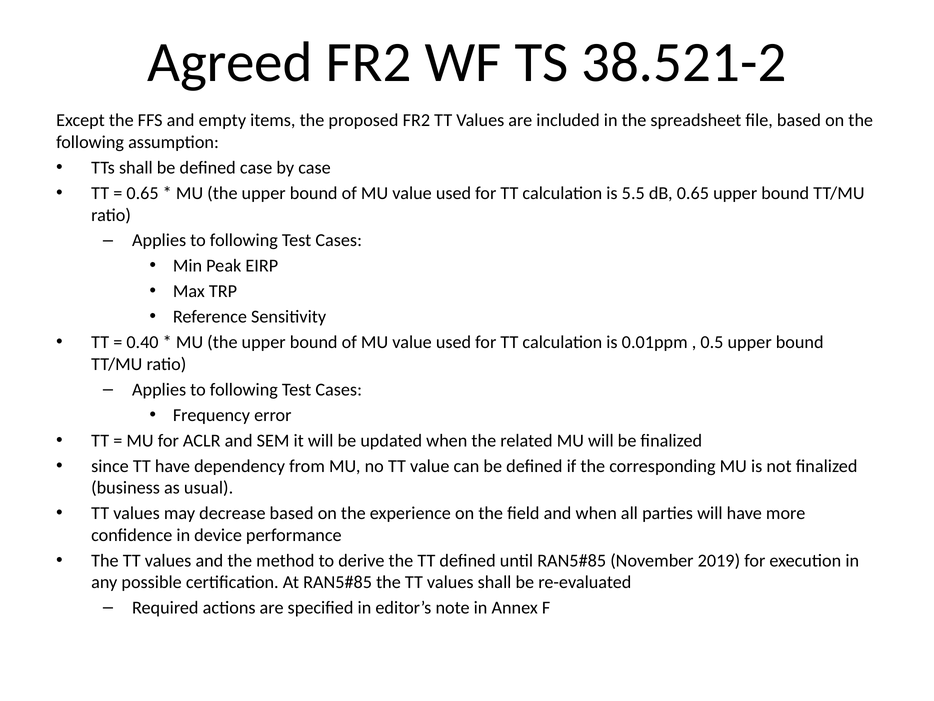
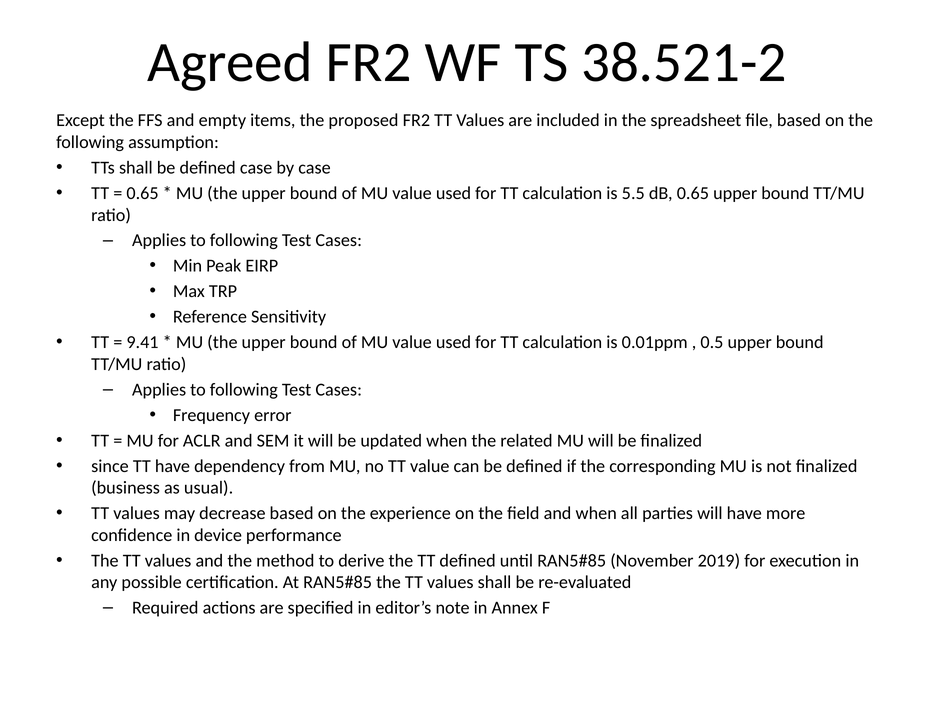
0.40: 0.40 -> 9.41 (142, 342)
